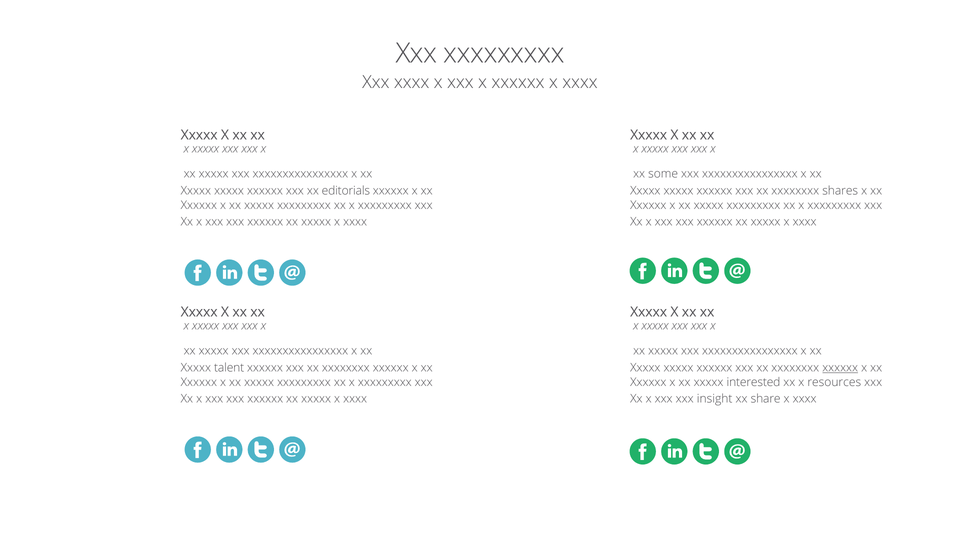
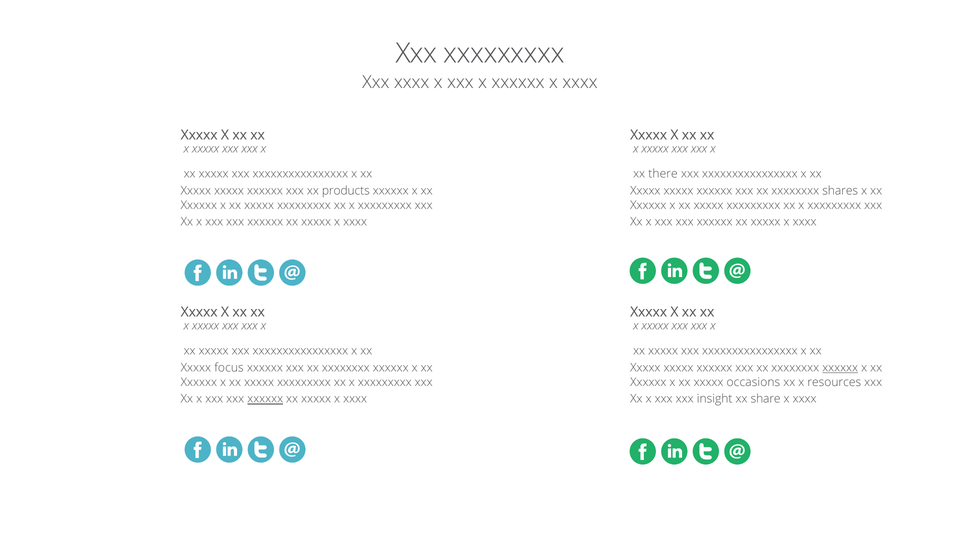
some: some -> there (663, 174)
editorials: editorials -> products (346, 191)
talent: talent -> focus (229, 368)
interested: interested -> occasions (753, 382)
xxxxxx underline: none -> present (265, 399)
